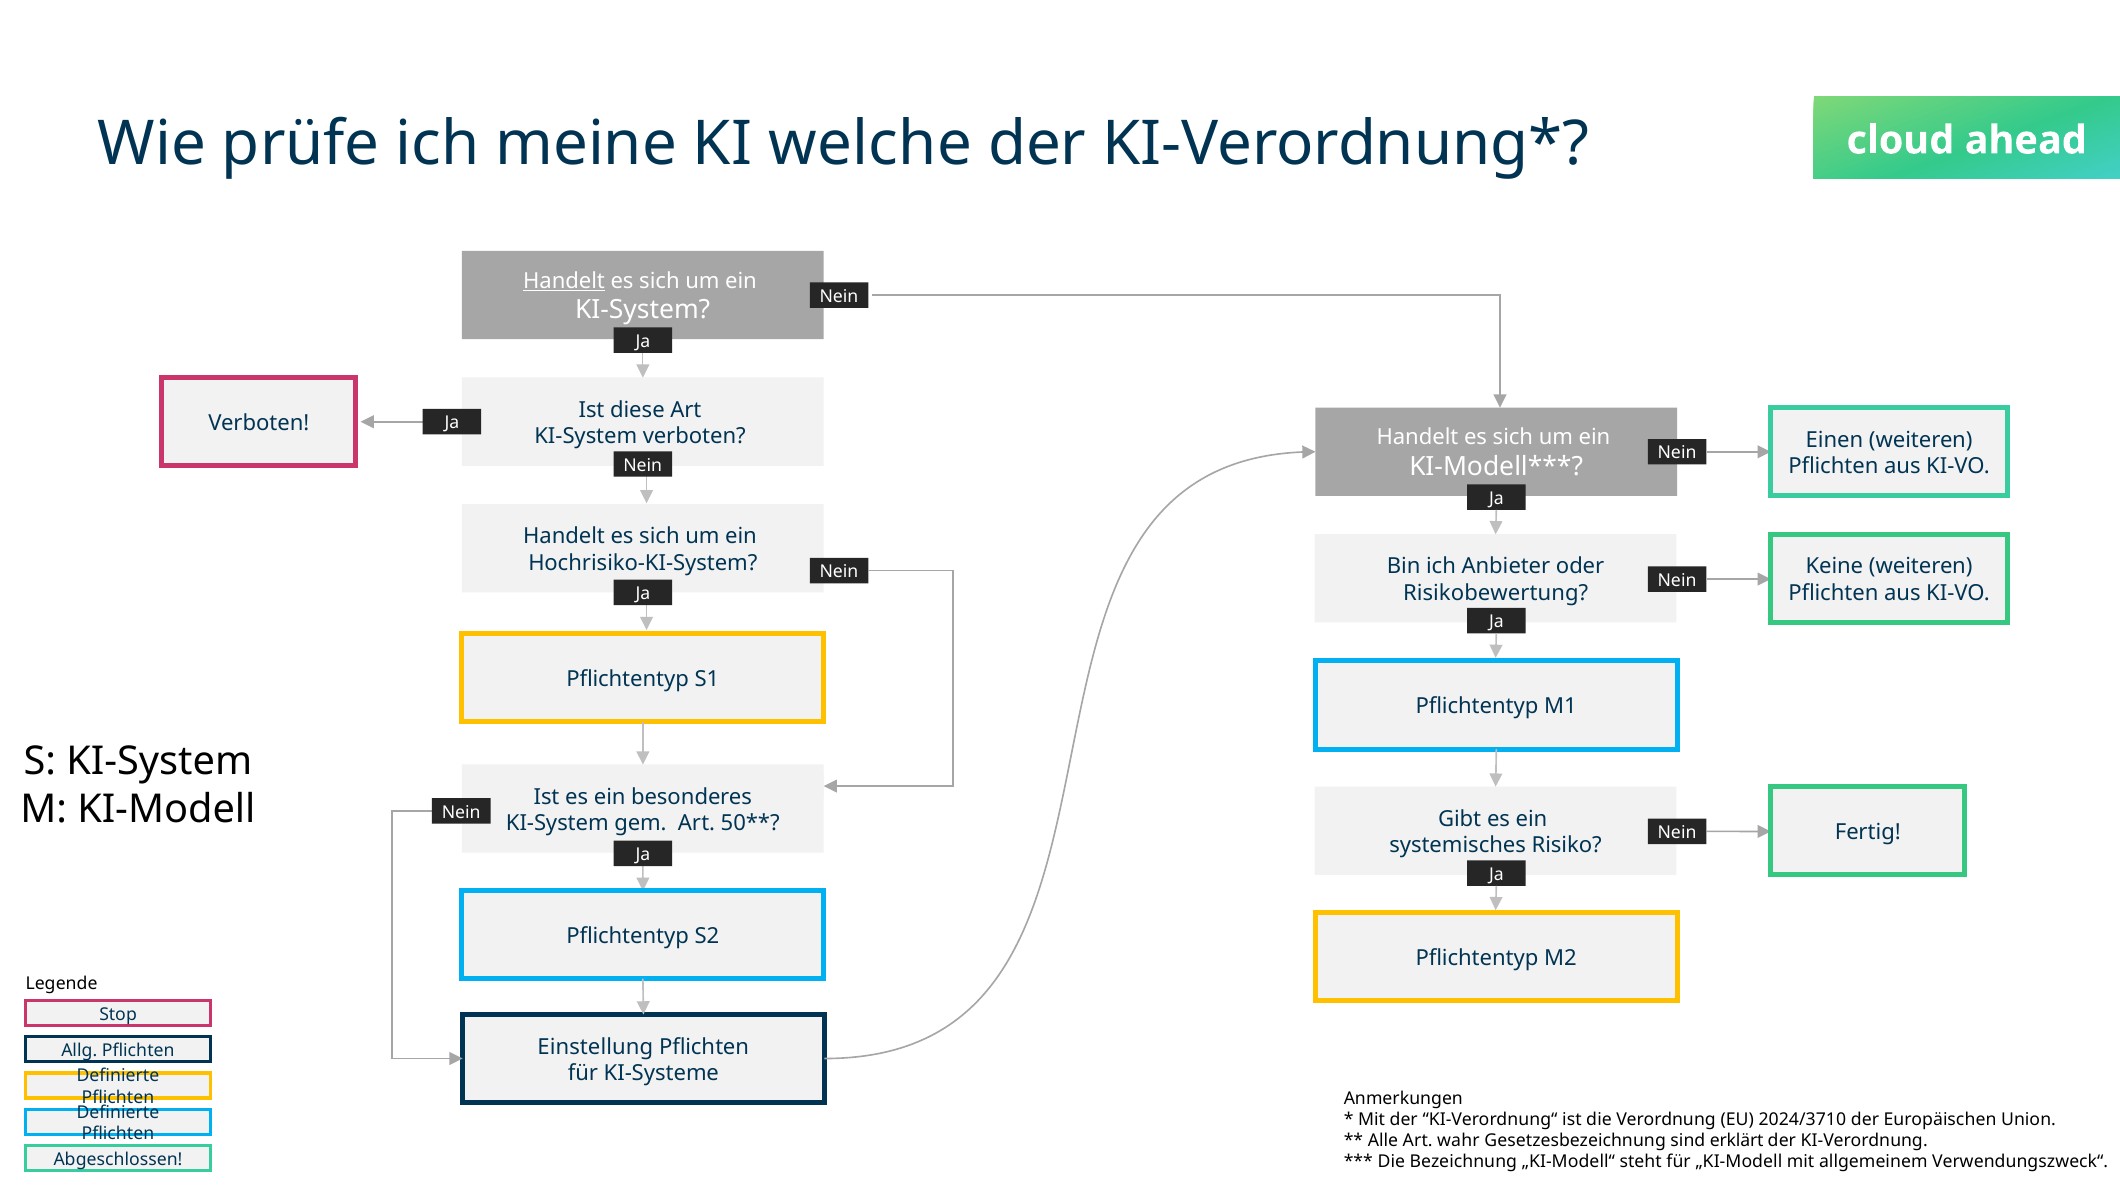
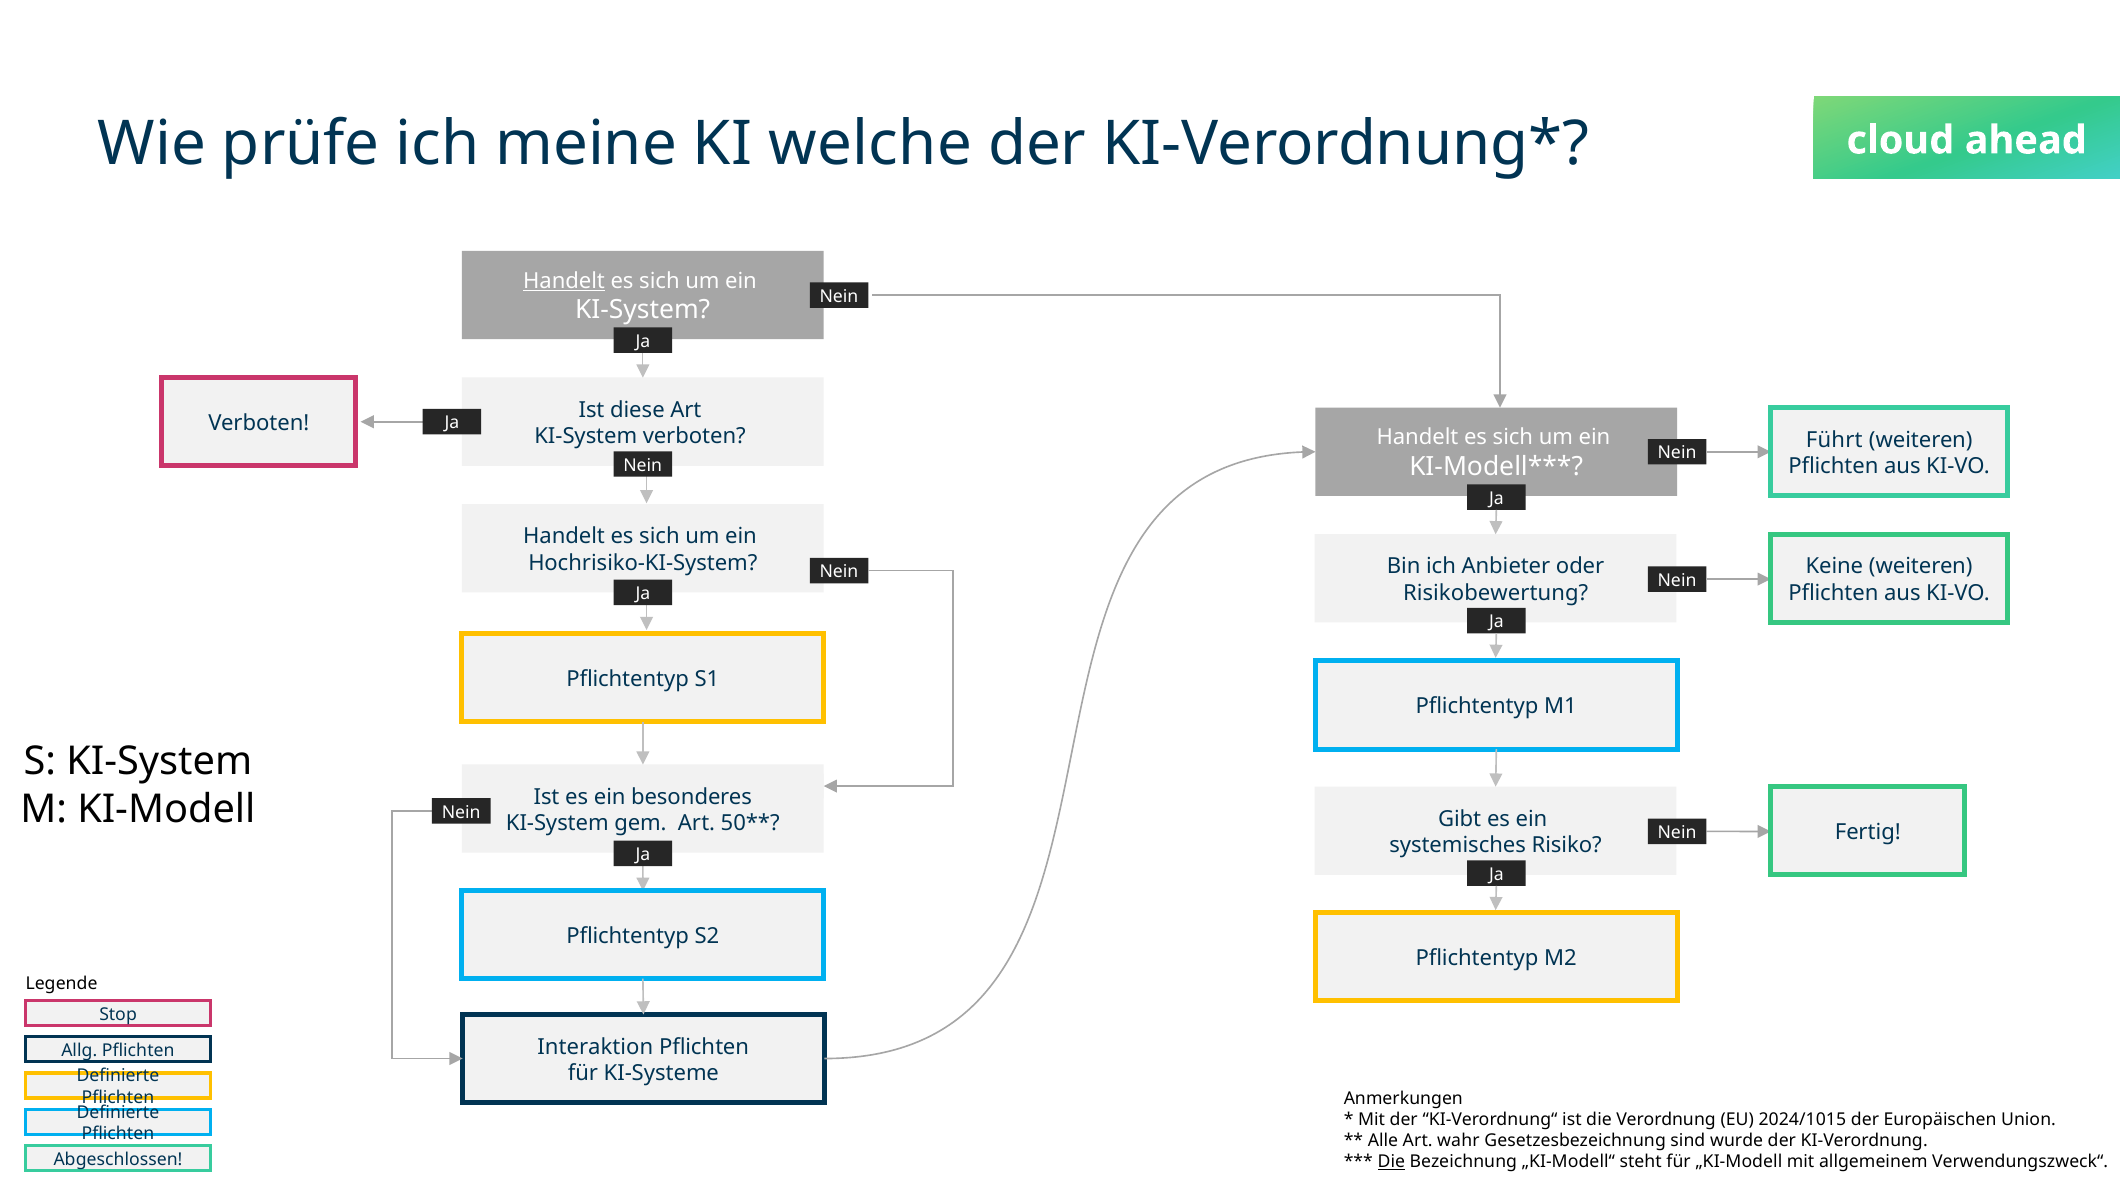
Einen: Einen -> Führt (1834, 440)
Einstellung: Einstellung -> Interaktion (595, 1047)
2024/3710: 2024/3710 -> 2024/1015 (1802, 1120)
erklärt: erklärt -> wurde (1737, 1141)
Die underline: none -> present (1391, 1162)
